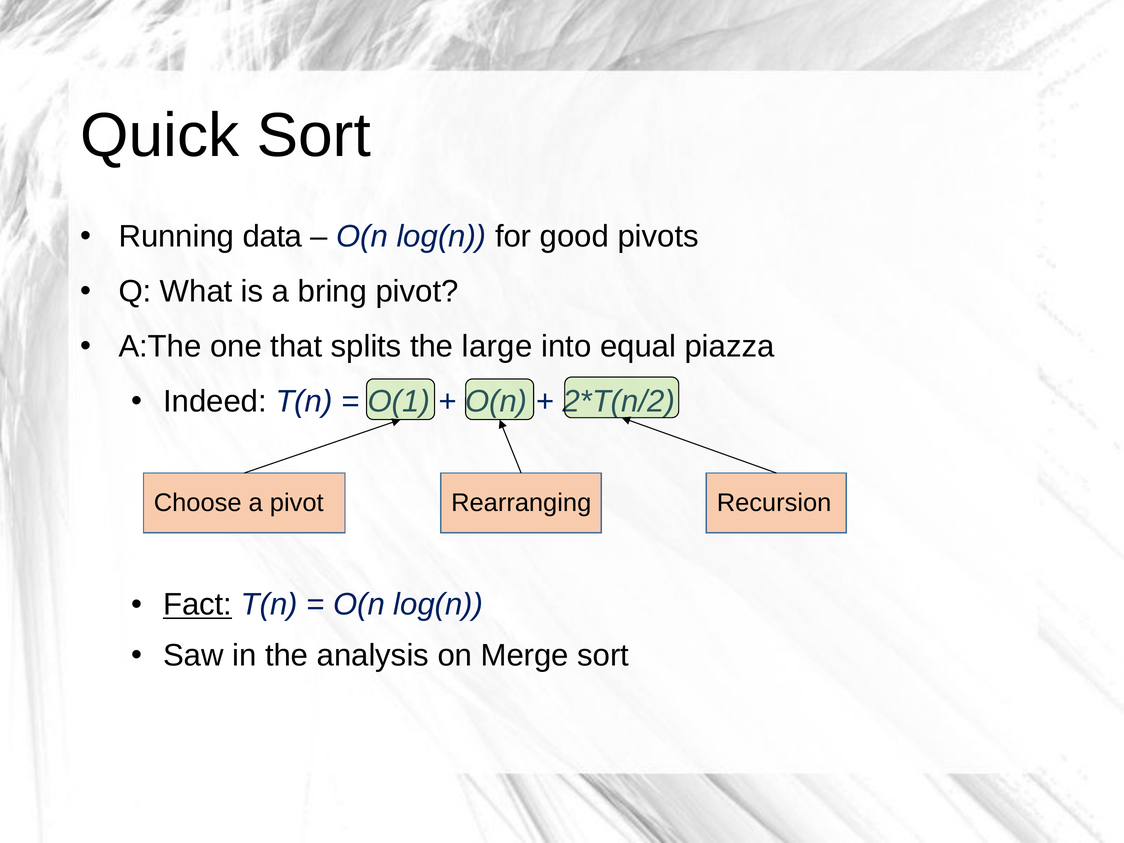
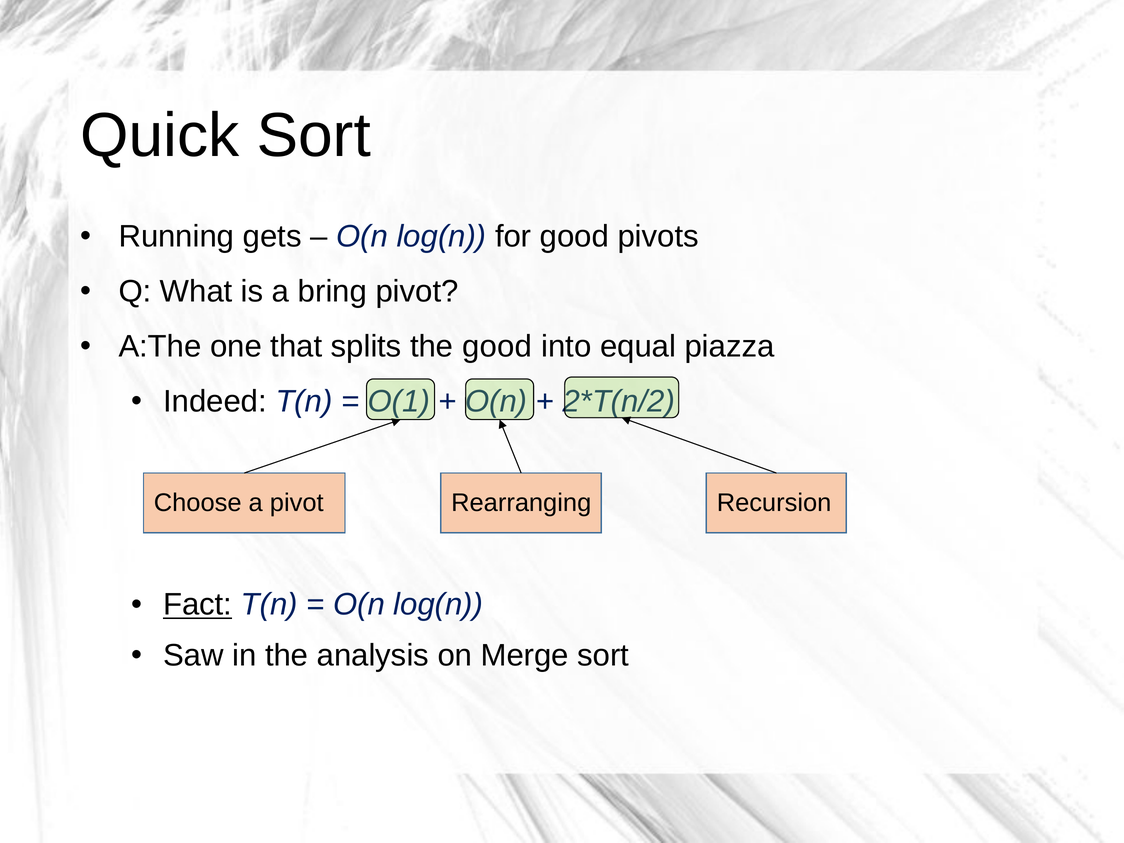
data: data -> gets (272, 236)
the large: large -> good (497, 346)
